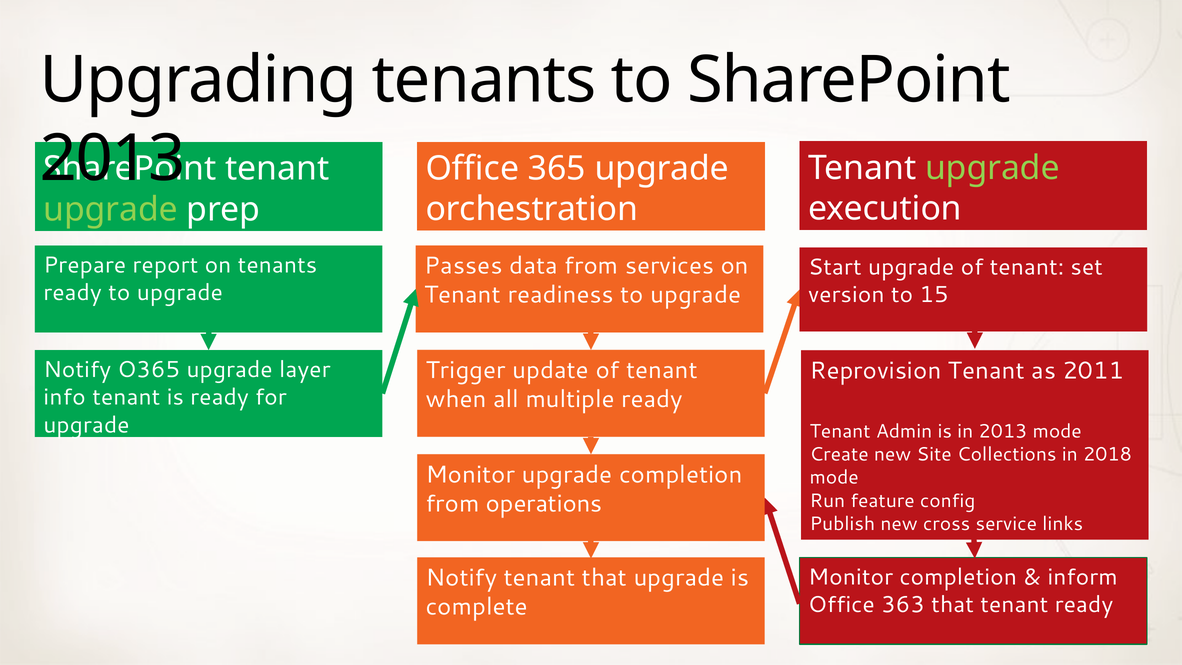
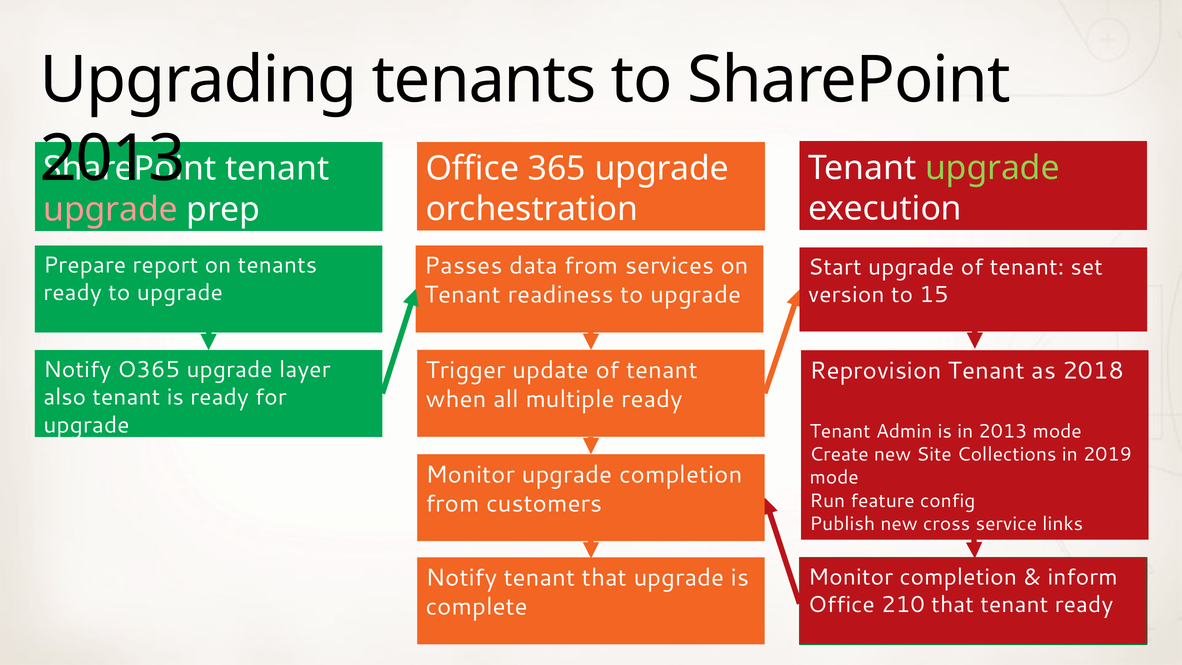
upgrade colour: light green -> pink (111, 209)
2011: 2011 -> 2018 (1093, 371)
info: info -> also (65, 397)
2018: 2018 -> 2019 (1107, 454)
operations: operations -> customers (544, 503)
363: 363 -> 210 (903, 604)
